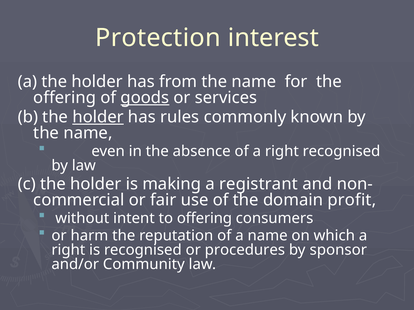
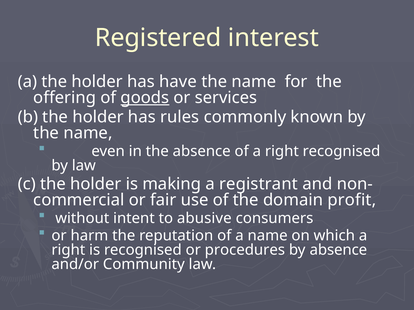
Protection: Protection -> Registered (158, 38)
from: from -> have (178, 82)
holder underline: present -> none (98, 117)
to offering: offering -> abusive (204, 219)
by sponsor: sponsor -> absence (338, 250)
